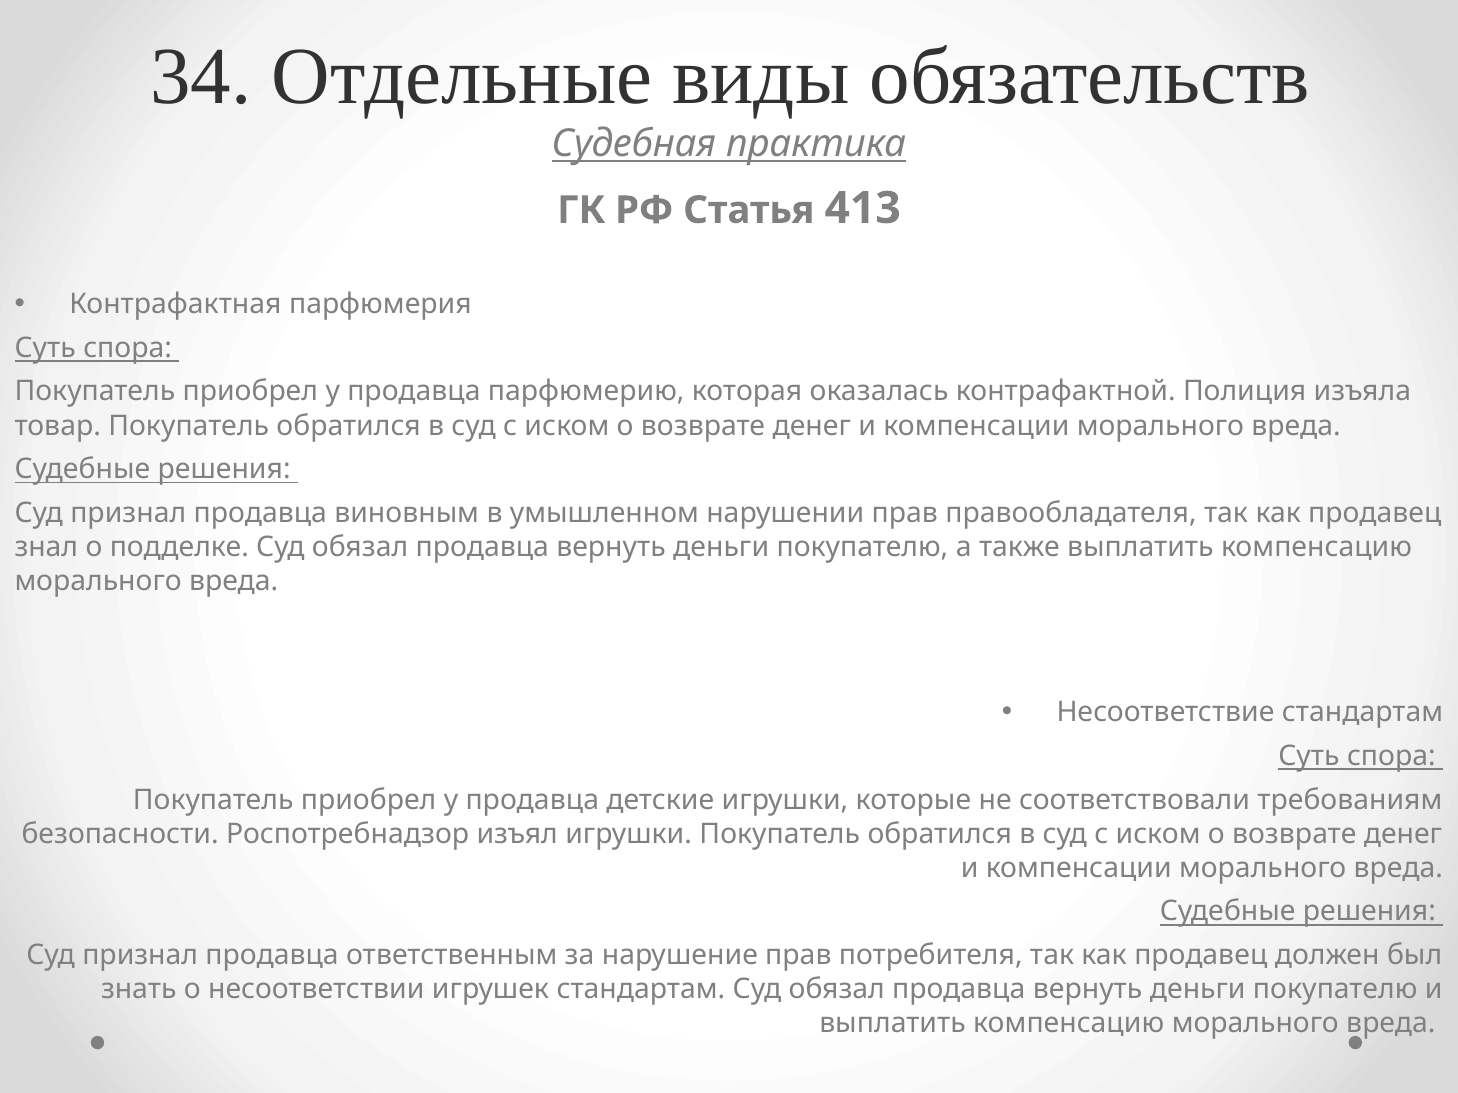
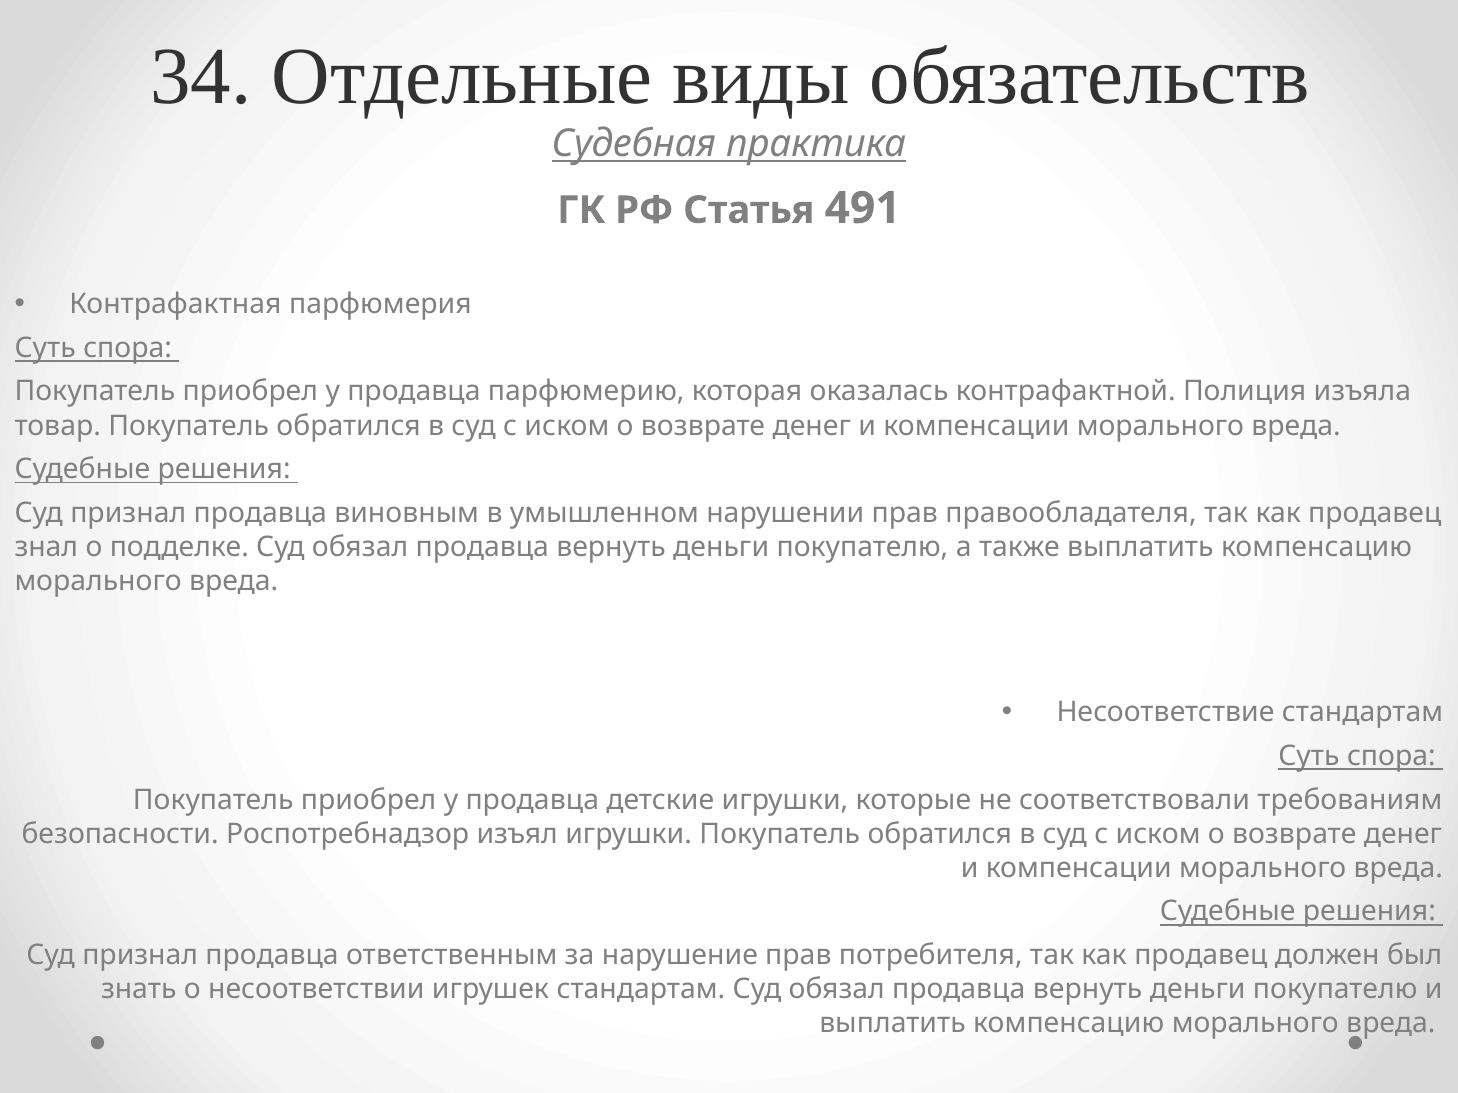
413: 413 -> 491 (863, 208)
